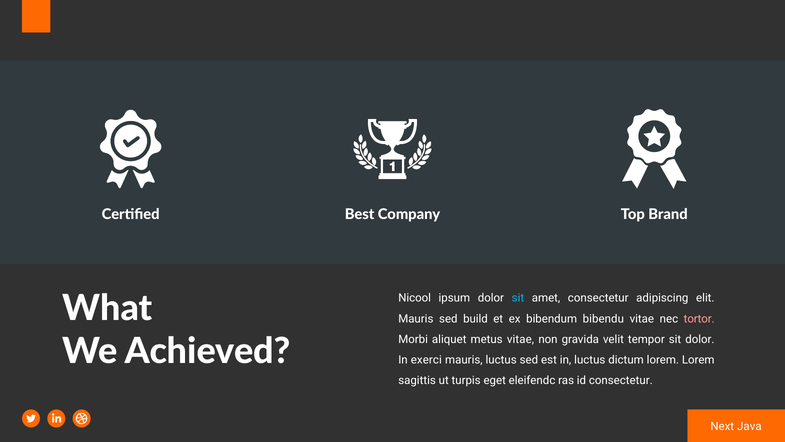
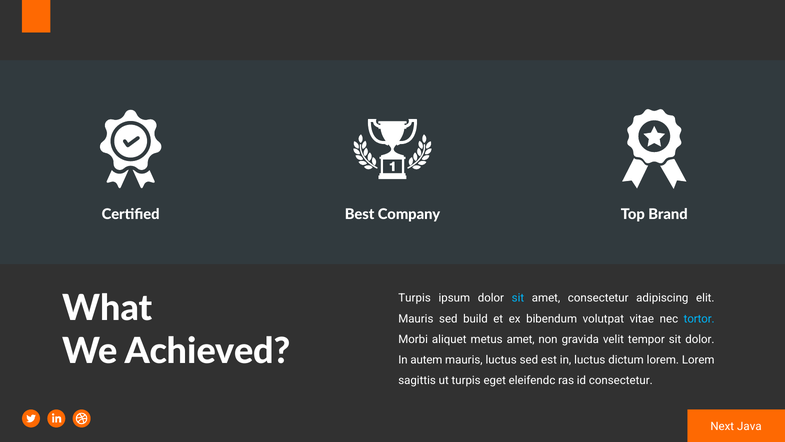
Nicool: Nicool -> Turpis (415, 298)
bibendu: bibendu -> volutpat (603, 318)
tortor colour: pink -> light blue (699, 318)
metus vitae: vitae -> amet (521, 339)
exerci: exerci -> autem (426, 360)
